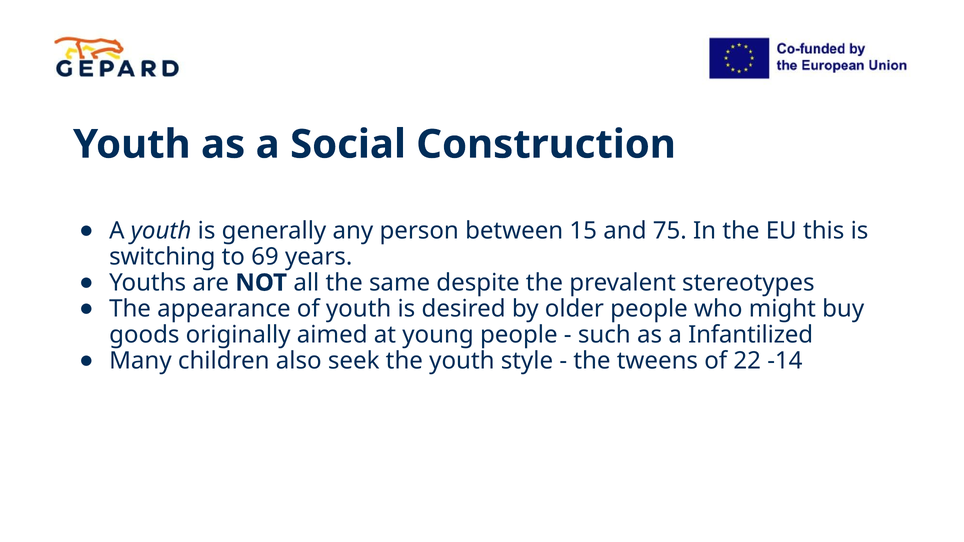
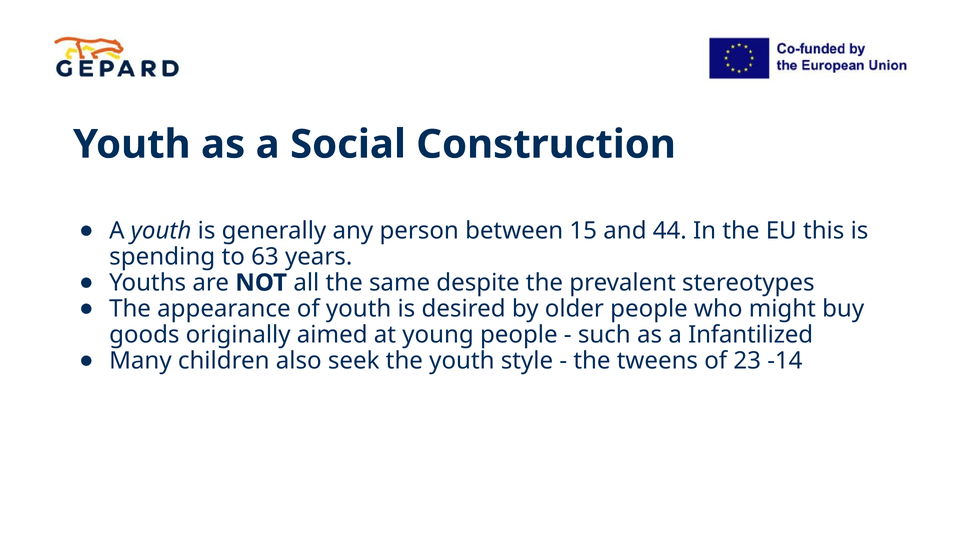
75: 75 -> 44 (670, 231)
switching: switching -> spending (162, 257)
69: 69 -> 63 (265, 257)
22: 22 -> 23 (747, 361)
